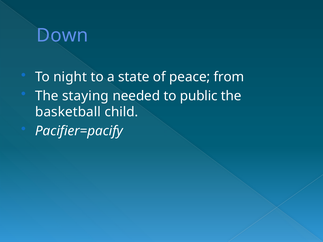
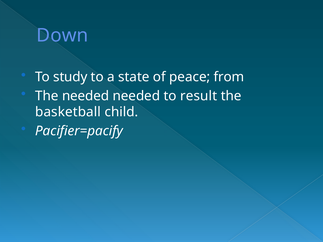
night: night -> study (70, 77)
The staying: staying -> needed (86, 96)
public: public -> result (199, 96)
